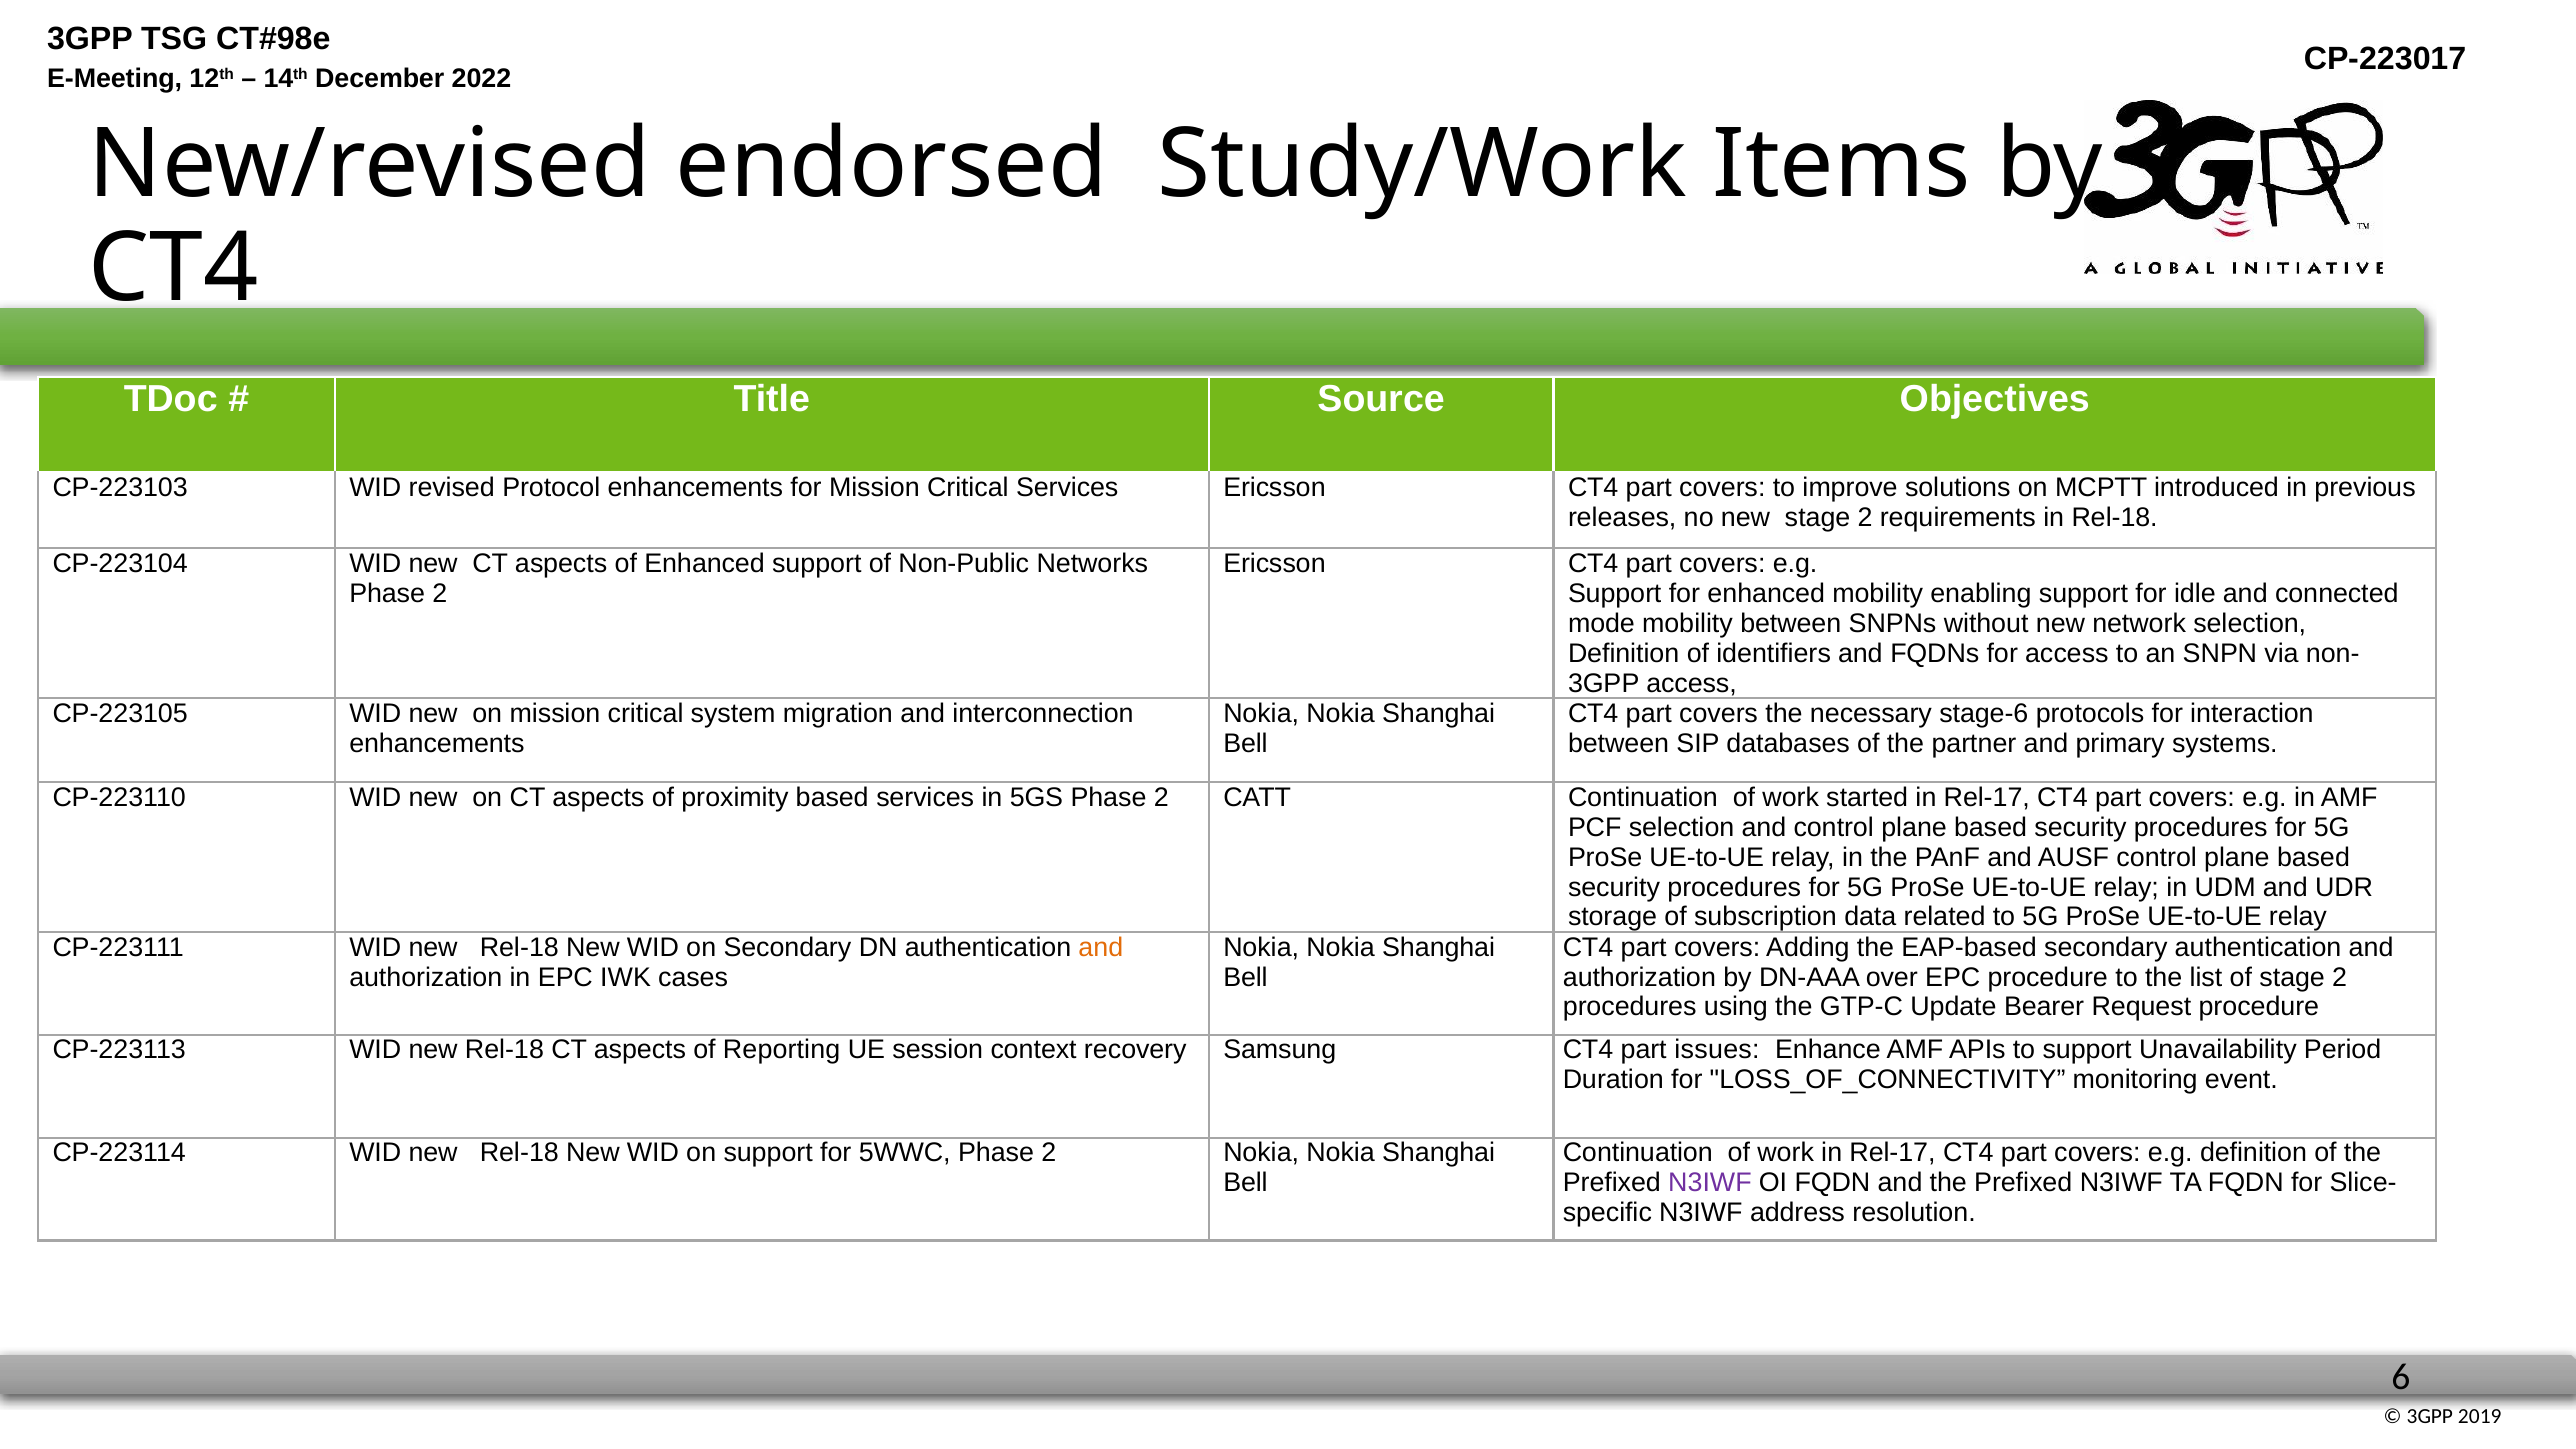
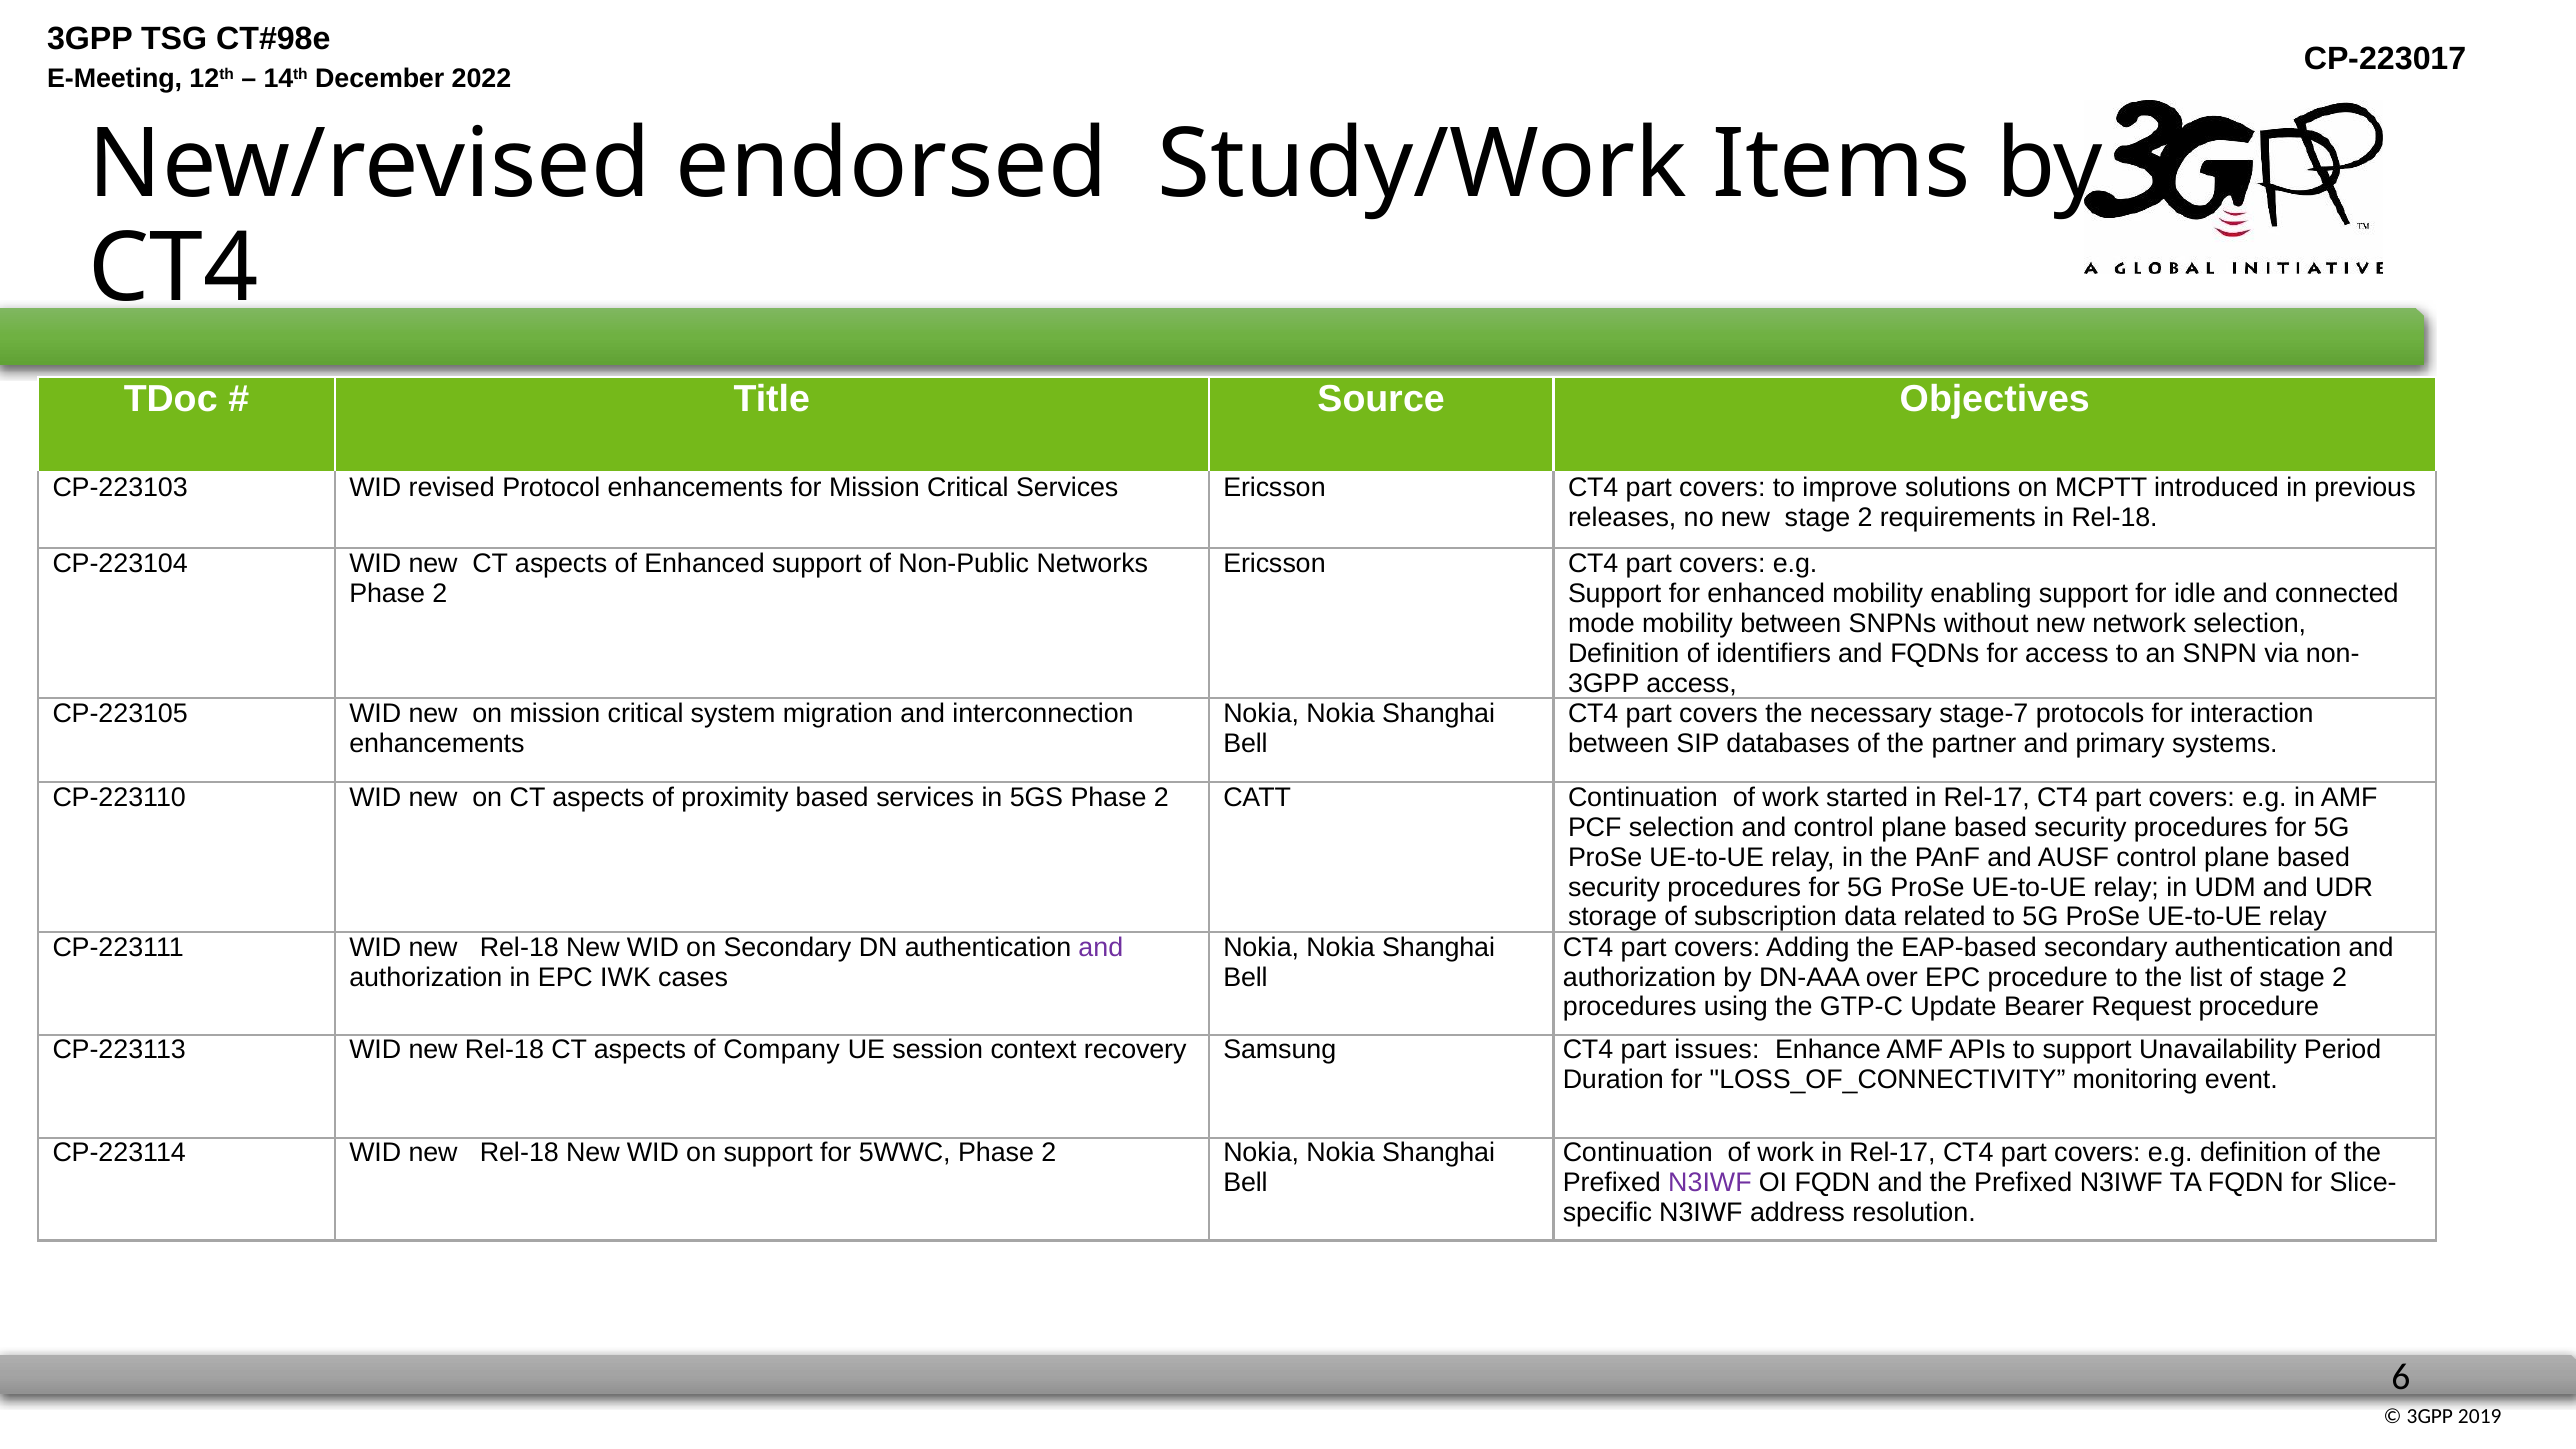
stage-6: stage-6 -> stage-7 (1984, 714)
and colour: orange -> purple (1101, 947)
Reporting: Reporting -> Company (782, 1050)
